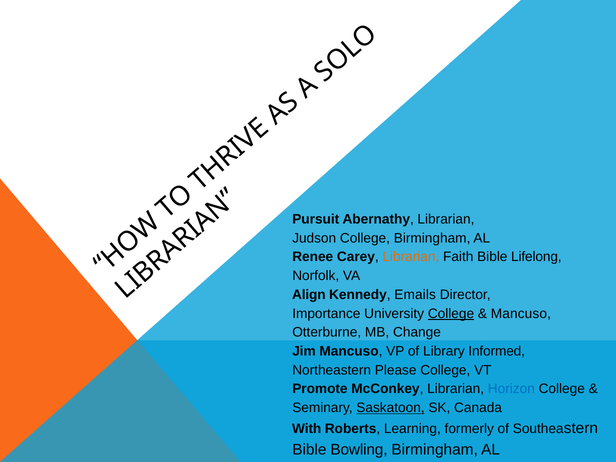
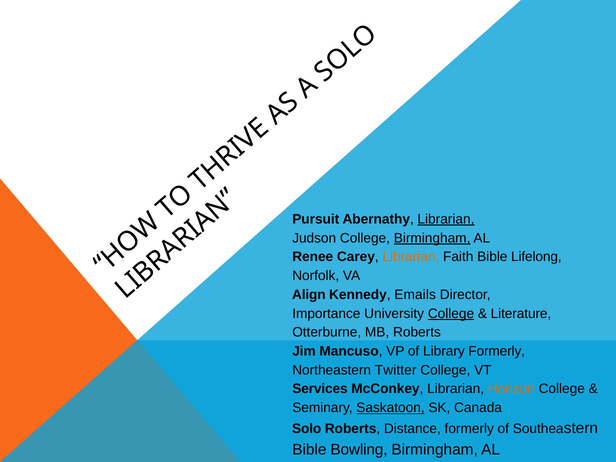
Librarian underline: none -> present (446, 219)
Birmingham underline: none -> present (432, 238)
Mancuso: Mancuso -> Literature (521, 314)
MB Change: Change -> Roberts (417, 332)
Library Informed: Informed -> Formerly (497, 351)
Please: Please -> Twitter (396, 370)
Promote: Promote -> Services (320, 389)
Horizon colour: blue -> orange (511, 389)
With: With -> Solo (307, 429)
Learning: Learning -> Distance (412, 429)
